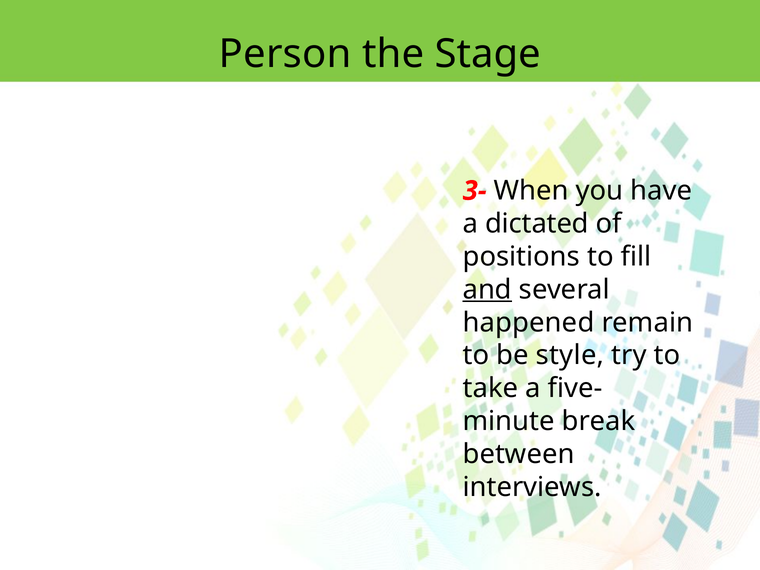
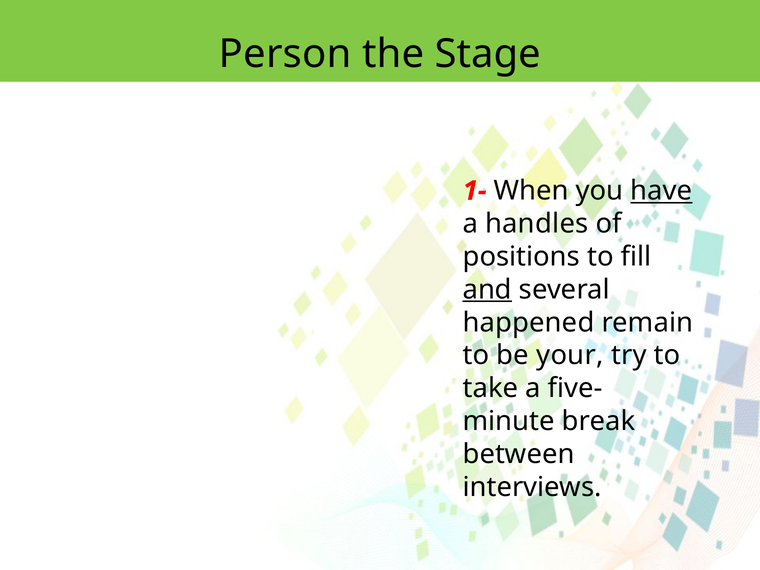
3-: 3- -> 1- (475, 191)
have underline: none -> present (661, 191)
dictated: dictated -> handles (537, 224)
style: style -> your (570, 355)
